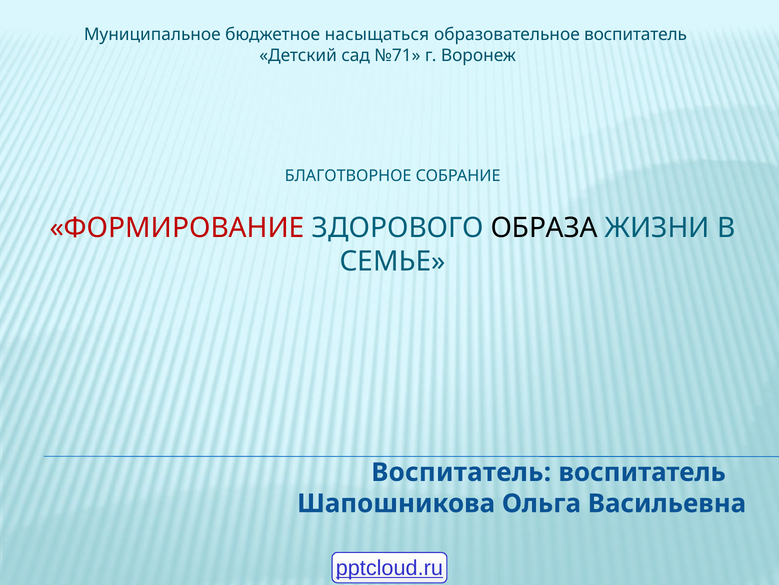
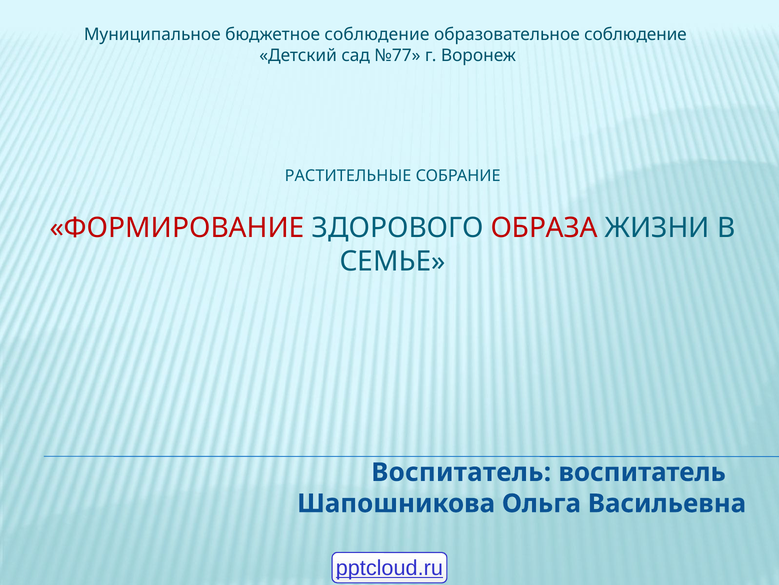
бюджетное насыщаться: насыщаться -> соблюдение (377, 35)
образовательное воспитатель: воспитатель -> соблюдение (635, 35)
№71: №71 -> №77 (397, 55)
БЛАГОТВОРНОЕ: БЛАГОТВОРНОЕ -> РАСТИТЕЛЬНЫЕ (348, 175)
ОБРАЗА colour: black -> red (544, 228)
